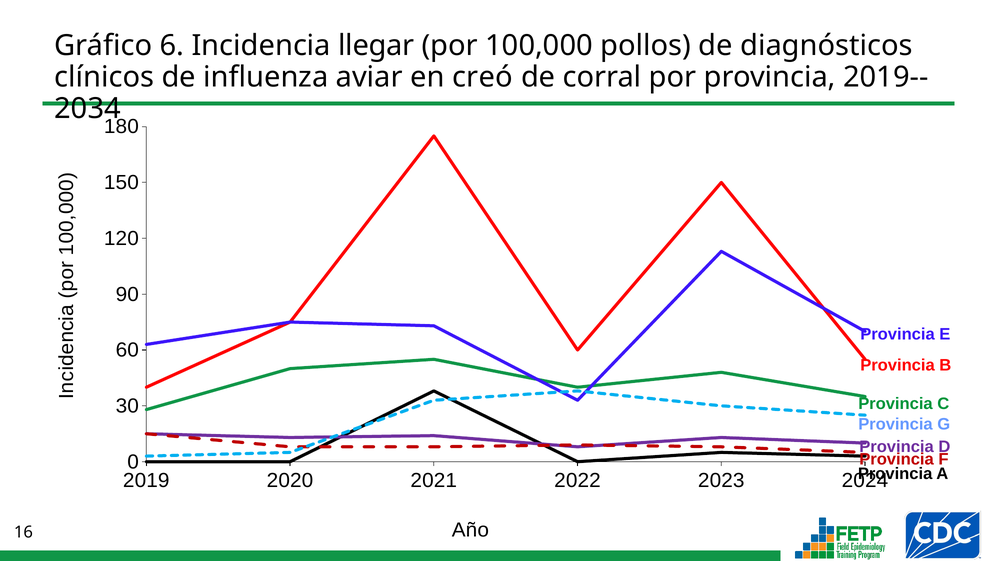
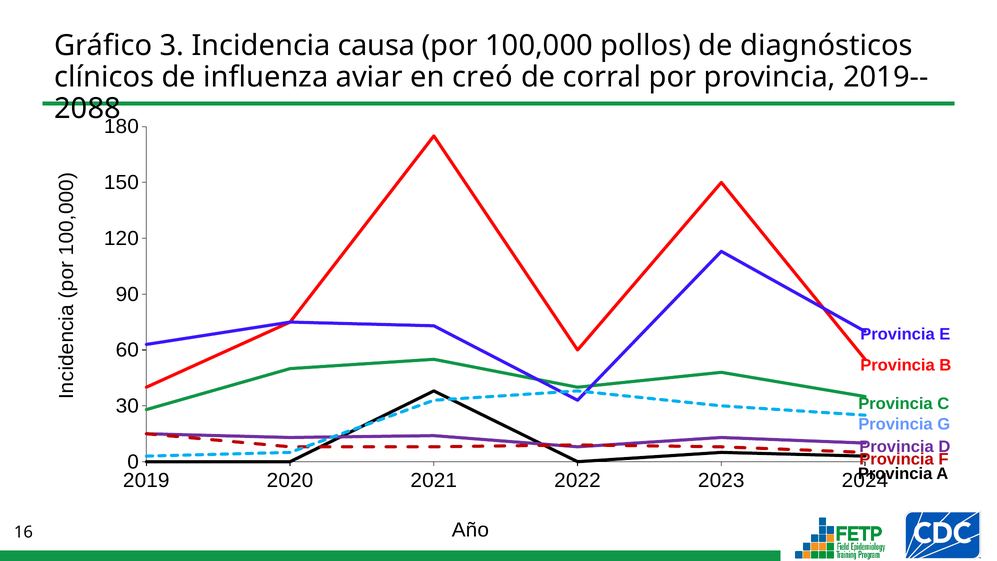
6: 6 -> 3 (172, 46)
llegar: llegar -> causa (376, 46)
2034: 2034 -> 2088 (88, 109)
